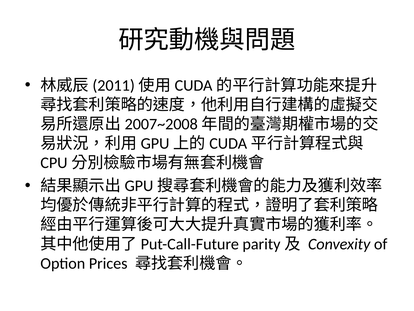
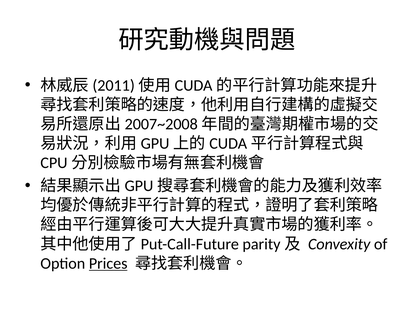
Prices underline: none -> present (108, 263)
